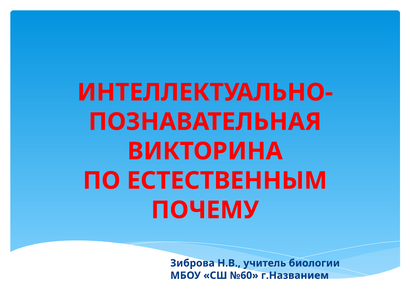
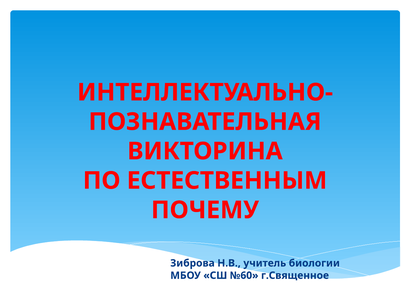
г.Названием: г.Названием -> г.Священное (295, 275)
